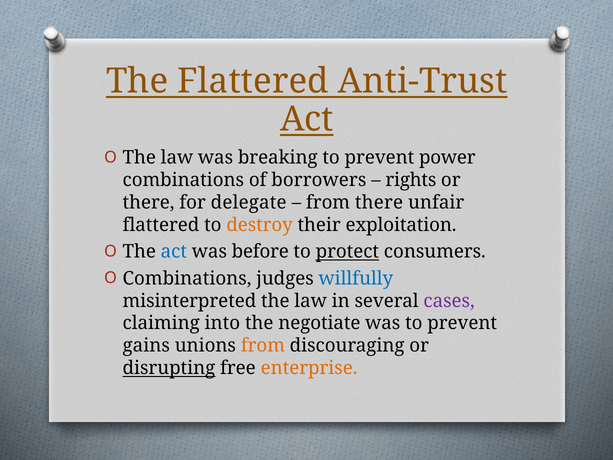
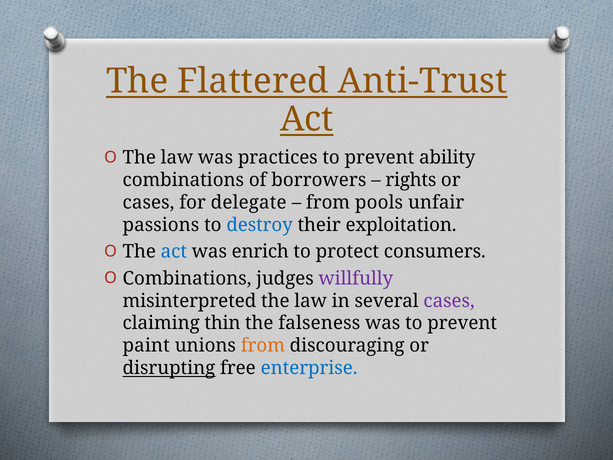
breaking: breaking -> practices (278, 158)
power: power -> ability (447, 158)
there: there -> cases (148, 203)
from there: there -> pools (379, 203)
flattered: flattered -> passions (161, 225)
destroy colour: orange -> blue (260, 225)
before: before -> enrich (260, 252)
protect underline: present -> none (347, 252)
willfully colour: blue -> purple (356, 278)
into: into -> thin (222, 323)
negotiate: negotiate -> falseness (319, 323)
gains: gains -> paint (146, 346)
enterprise colour: orange -> blue (309, 368)
